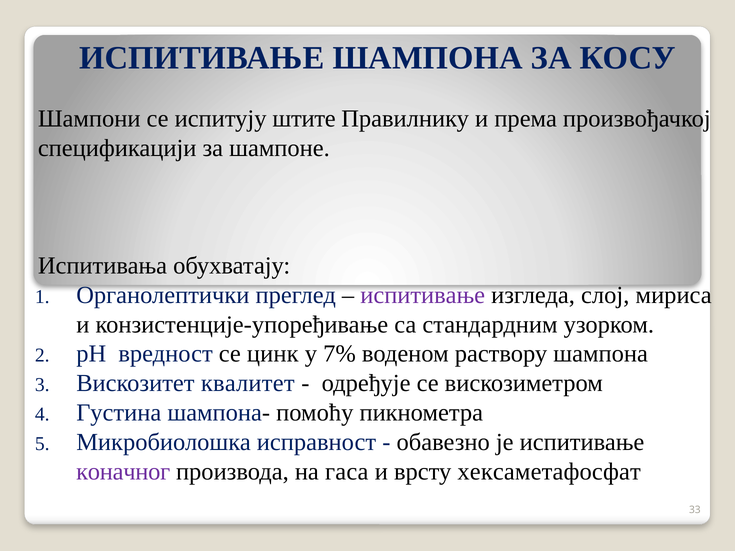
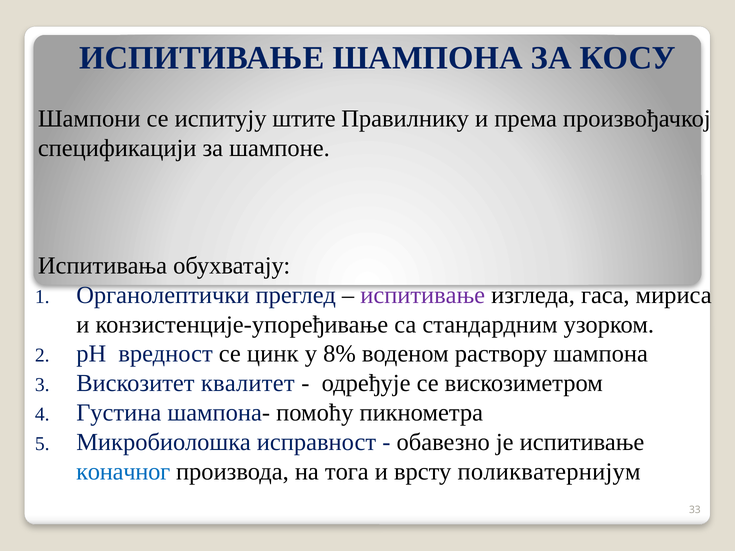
слој: слој -> гаса (605, 295)
7%: 7% -> 8% (340, 354)
коначног colour: purple -> blue (123, 472)
гаса: гаса -> тога (347, 472)
хексаметафосфат: хексаметафосфат -> поликватернијум (549, 472)
